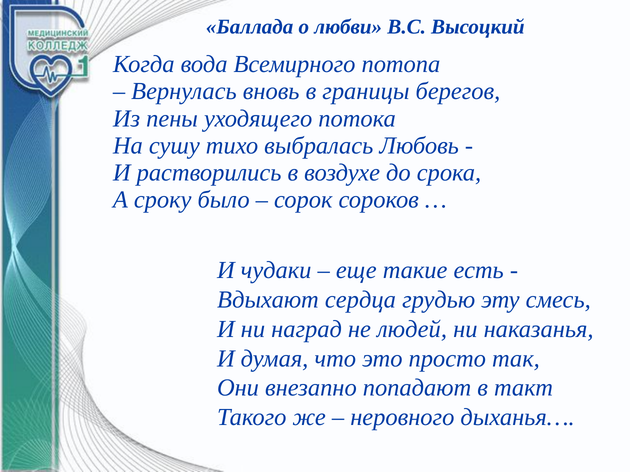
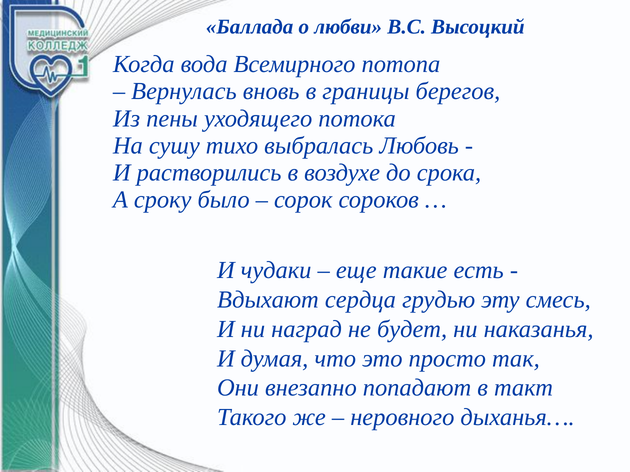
людей: людей -> будет (412, 329)
